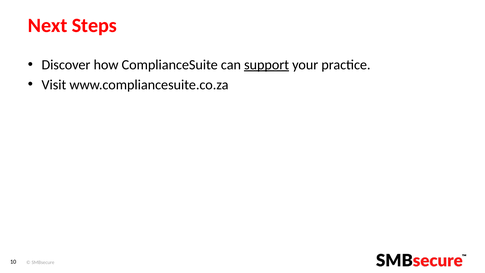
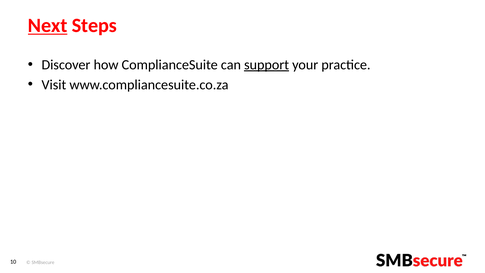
Next underline: none -> present (48, 25)
